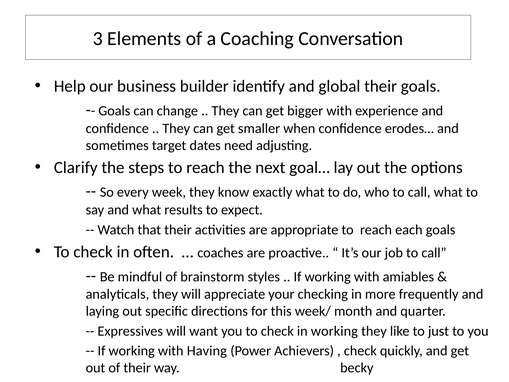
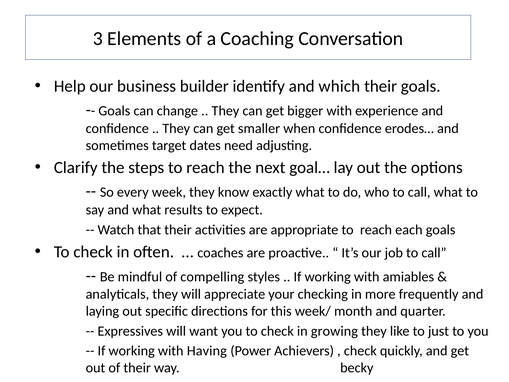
global: global -> which (339, 86)
brainstorm: brainstorm -> compelling (212, 276)
in working: working -> growing (334, 331)
